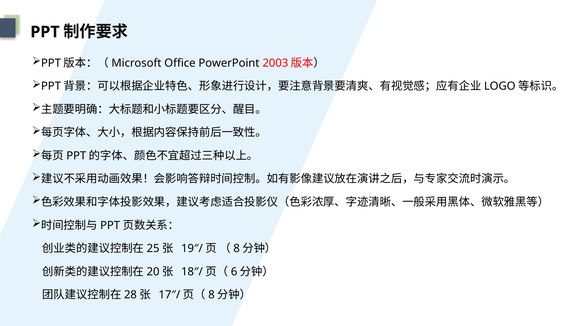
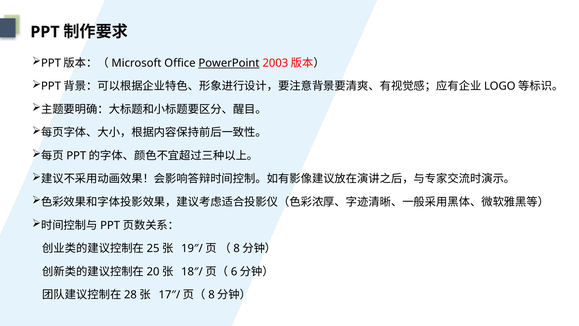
PowerPoint underline: none -> present (229, 63)
